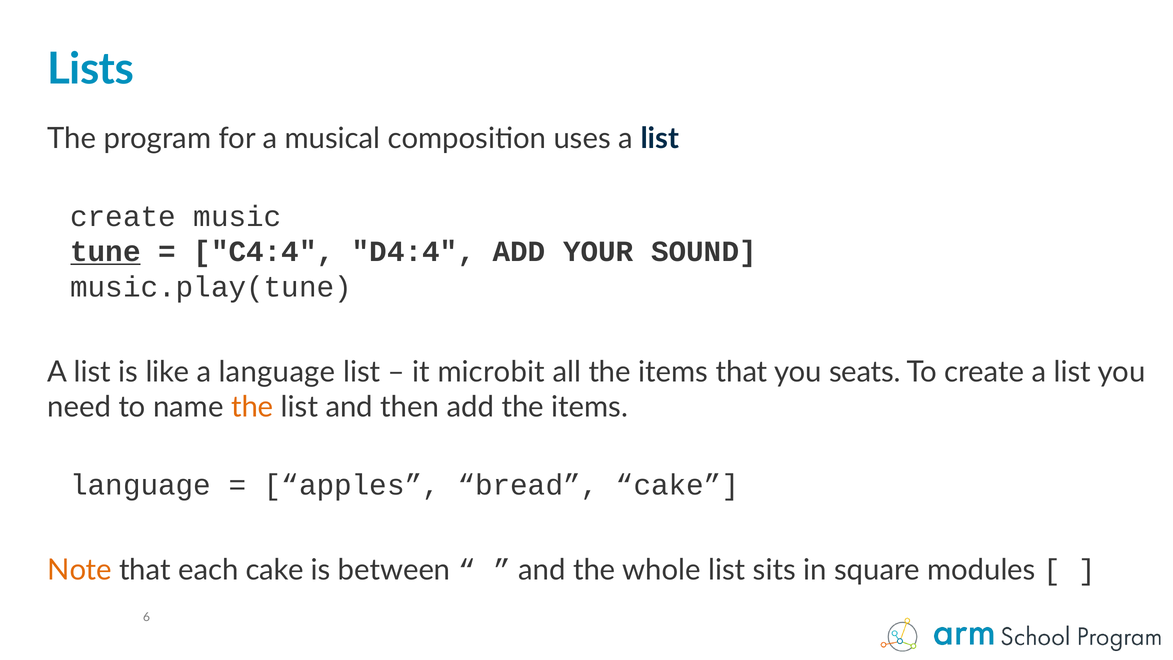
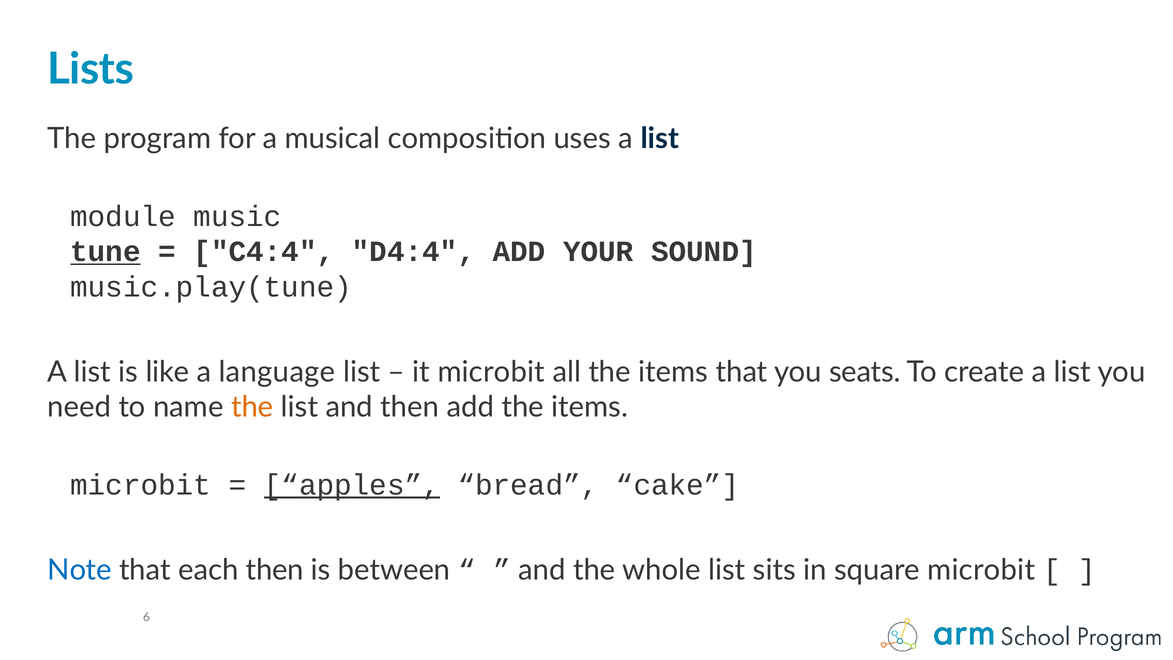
create: create -> module (123, 216)
language: language -> microbit (141, 485)
apples underline: none -> present (352, 485)
Note colour: orange -> blue (80, 570)
each cake: cake -> then (275, 570)
square modules: modules -> microbit (981, 570)
